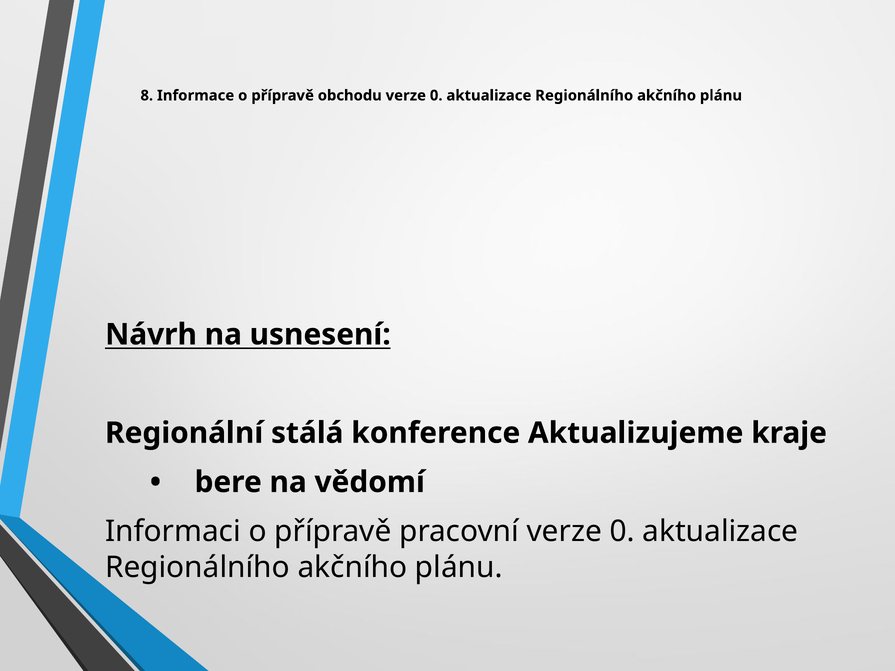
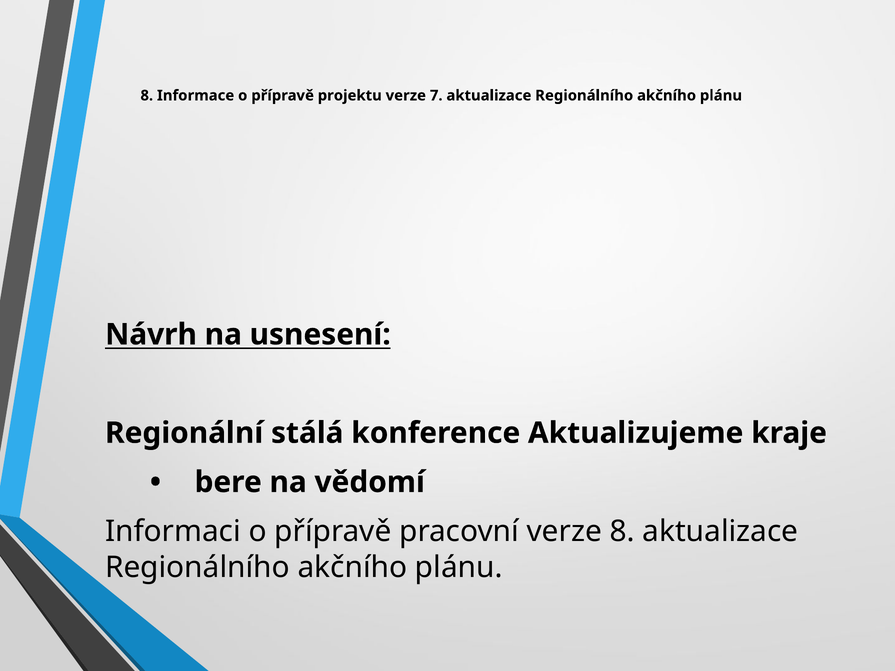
obchodu: obchodu -> projektu (350, 96)
0: 0 -> 7 (436, 96)
pracovní verze 0: 0 -> 8 (622, 532)
